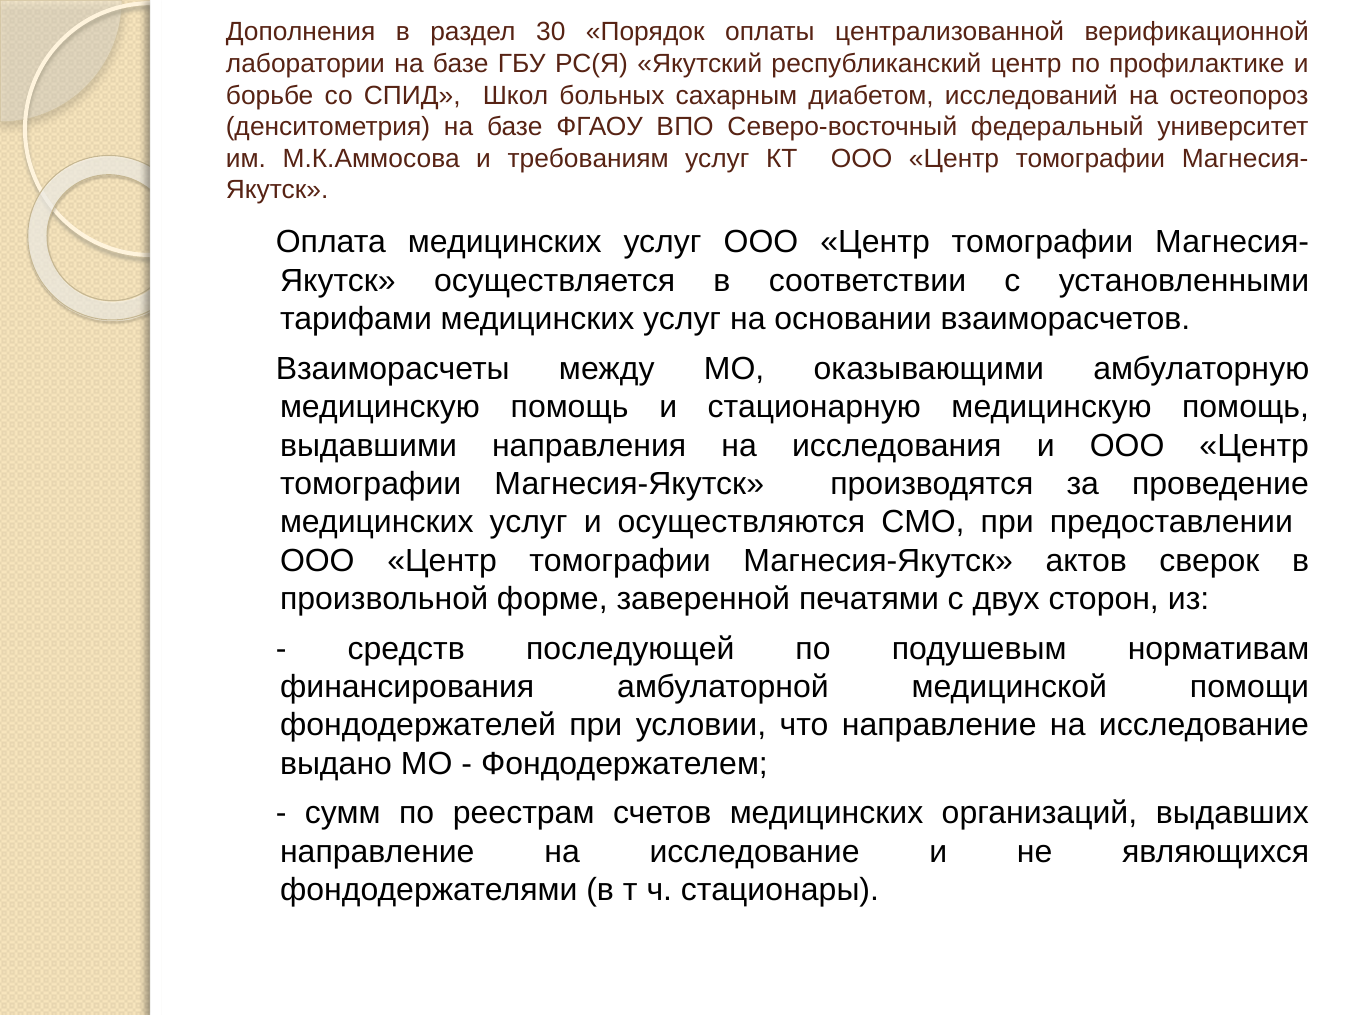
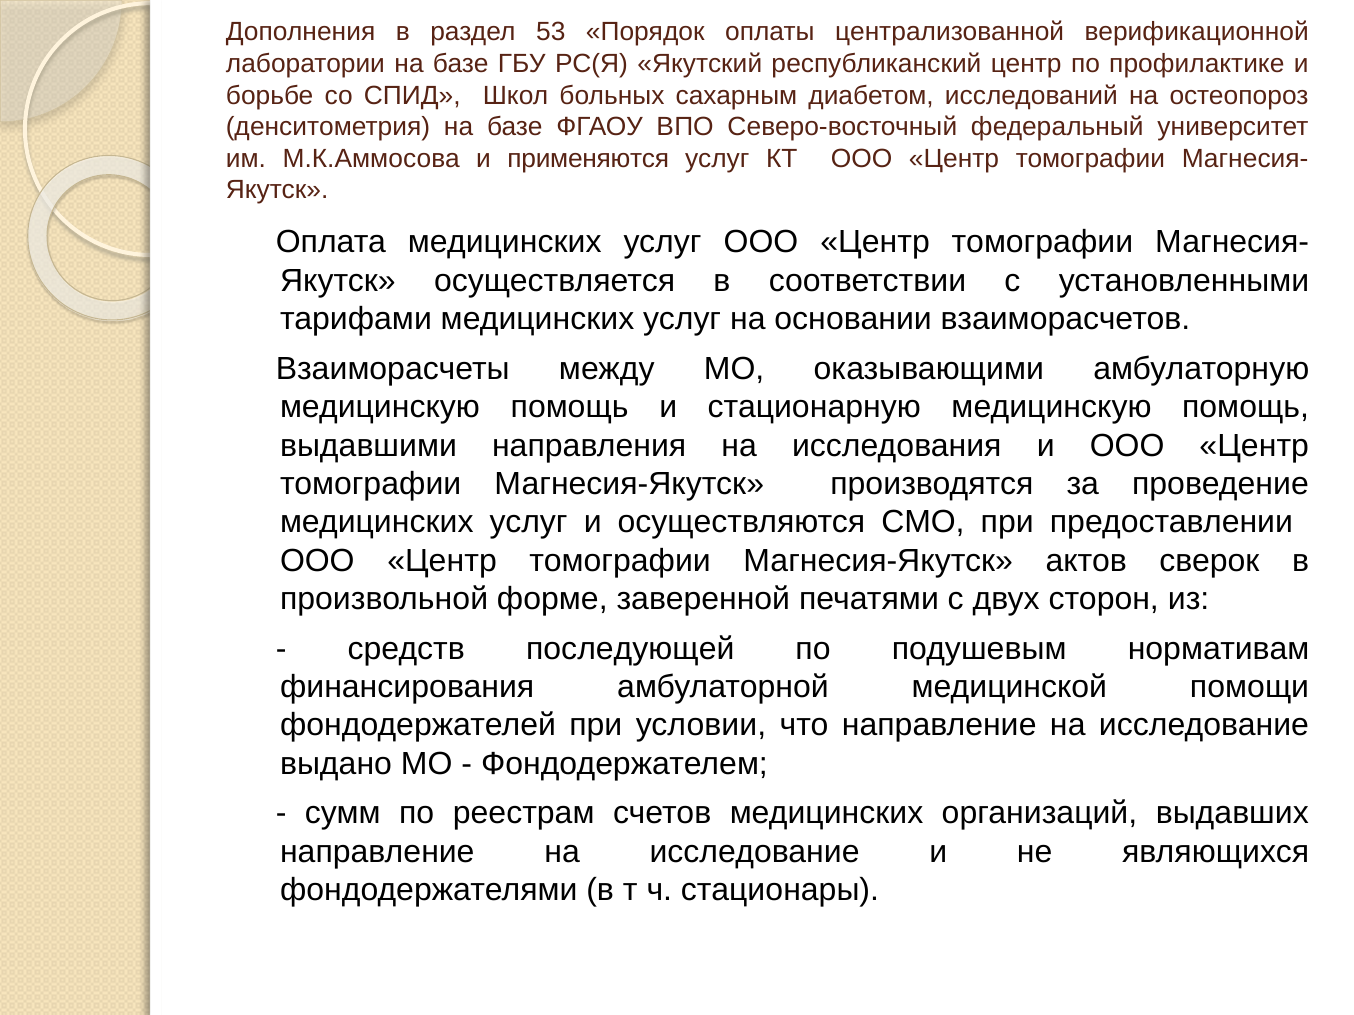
30: 30 -> 53 (551, 32)
требованиям: требованиям -> применяются (588, 159)
